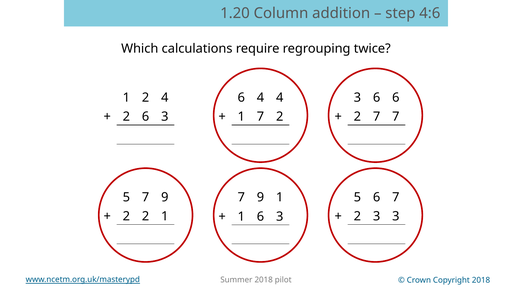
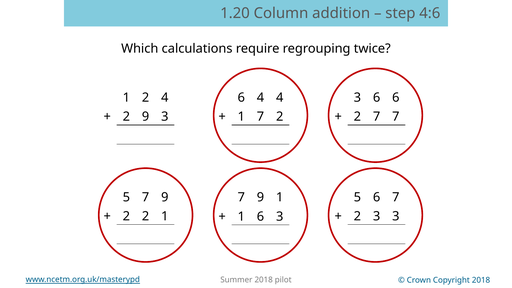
2 6: 6 -> 9 (146, 117)
